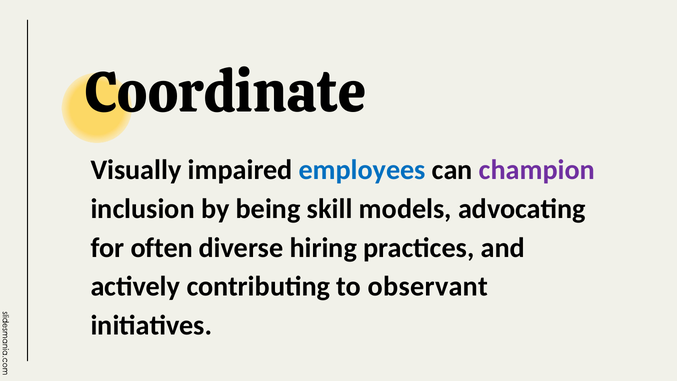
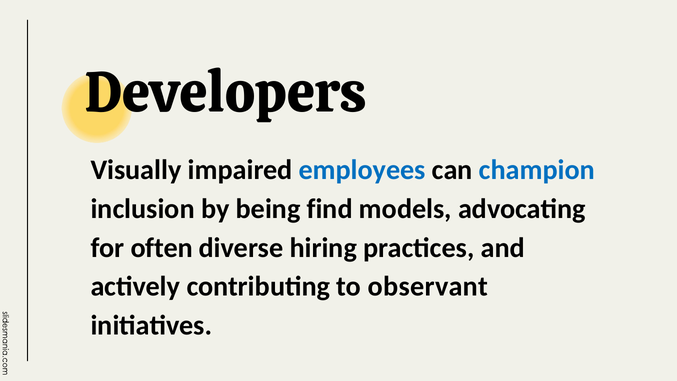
Coordinate: Coordinate -> Developers (226, 93)
champion colour: purple -> blue (537, 170)
skill: skill -> find (330, 209)
